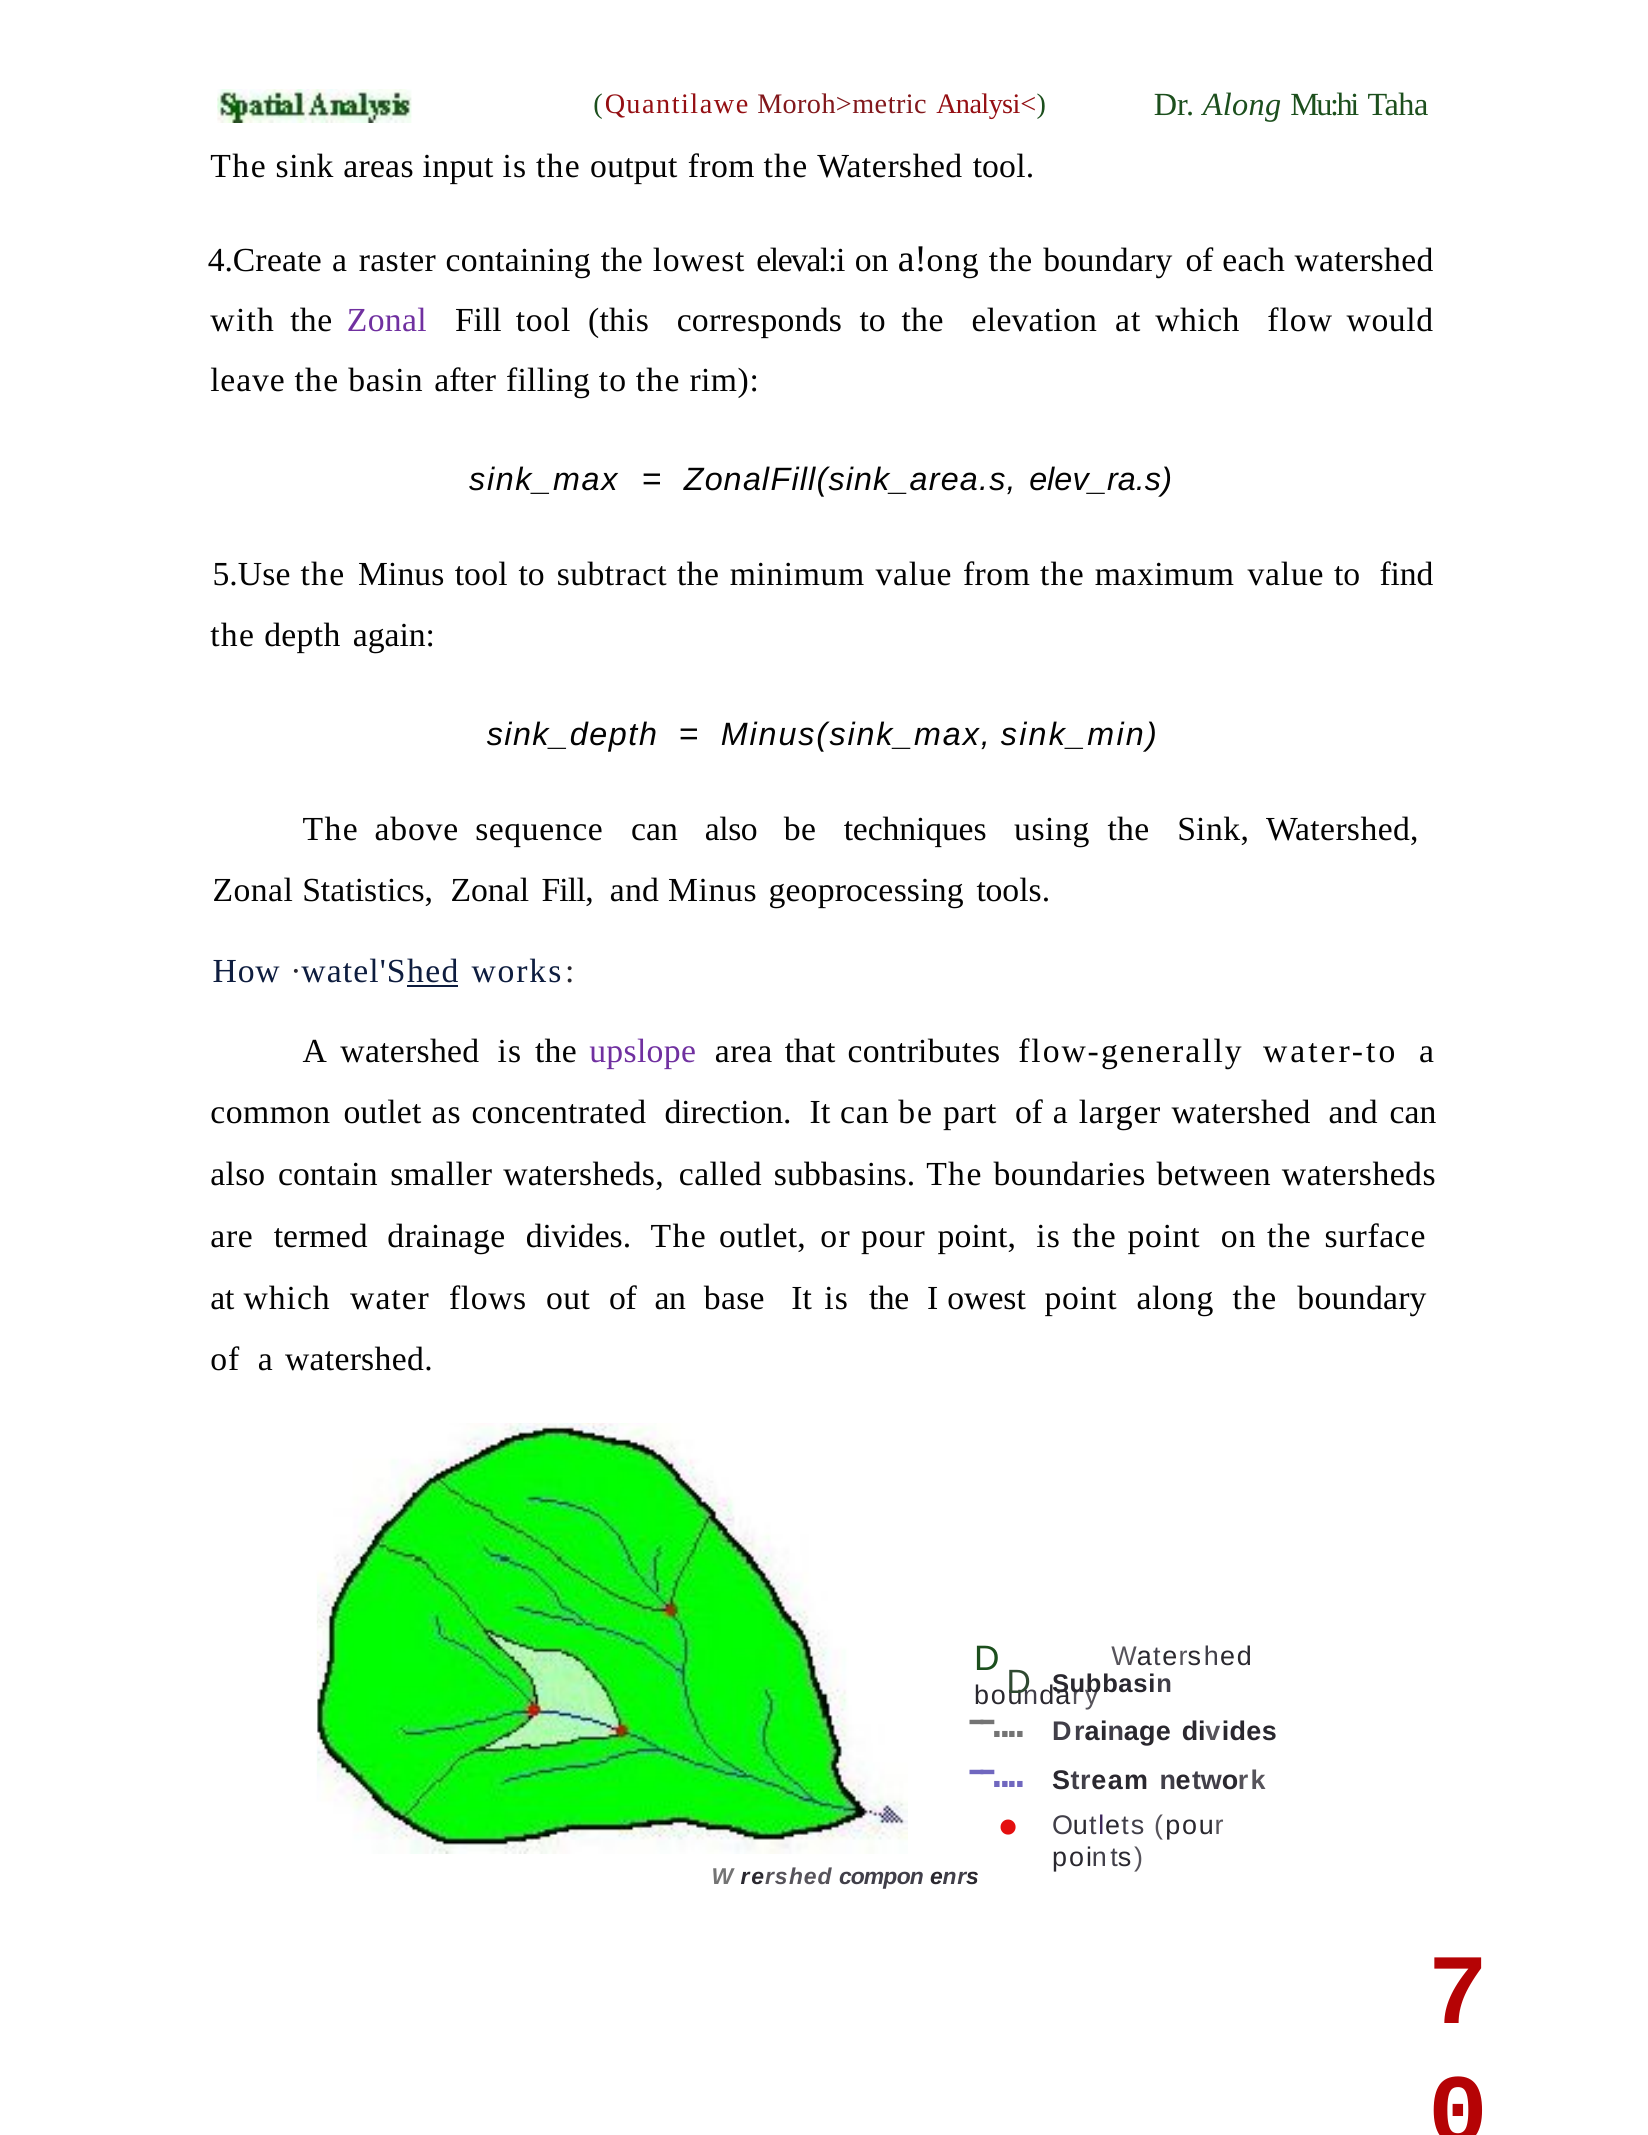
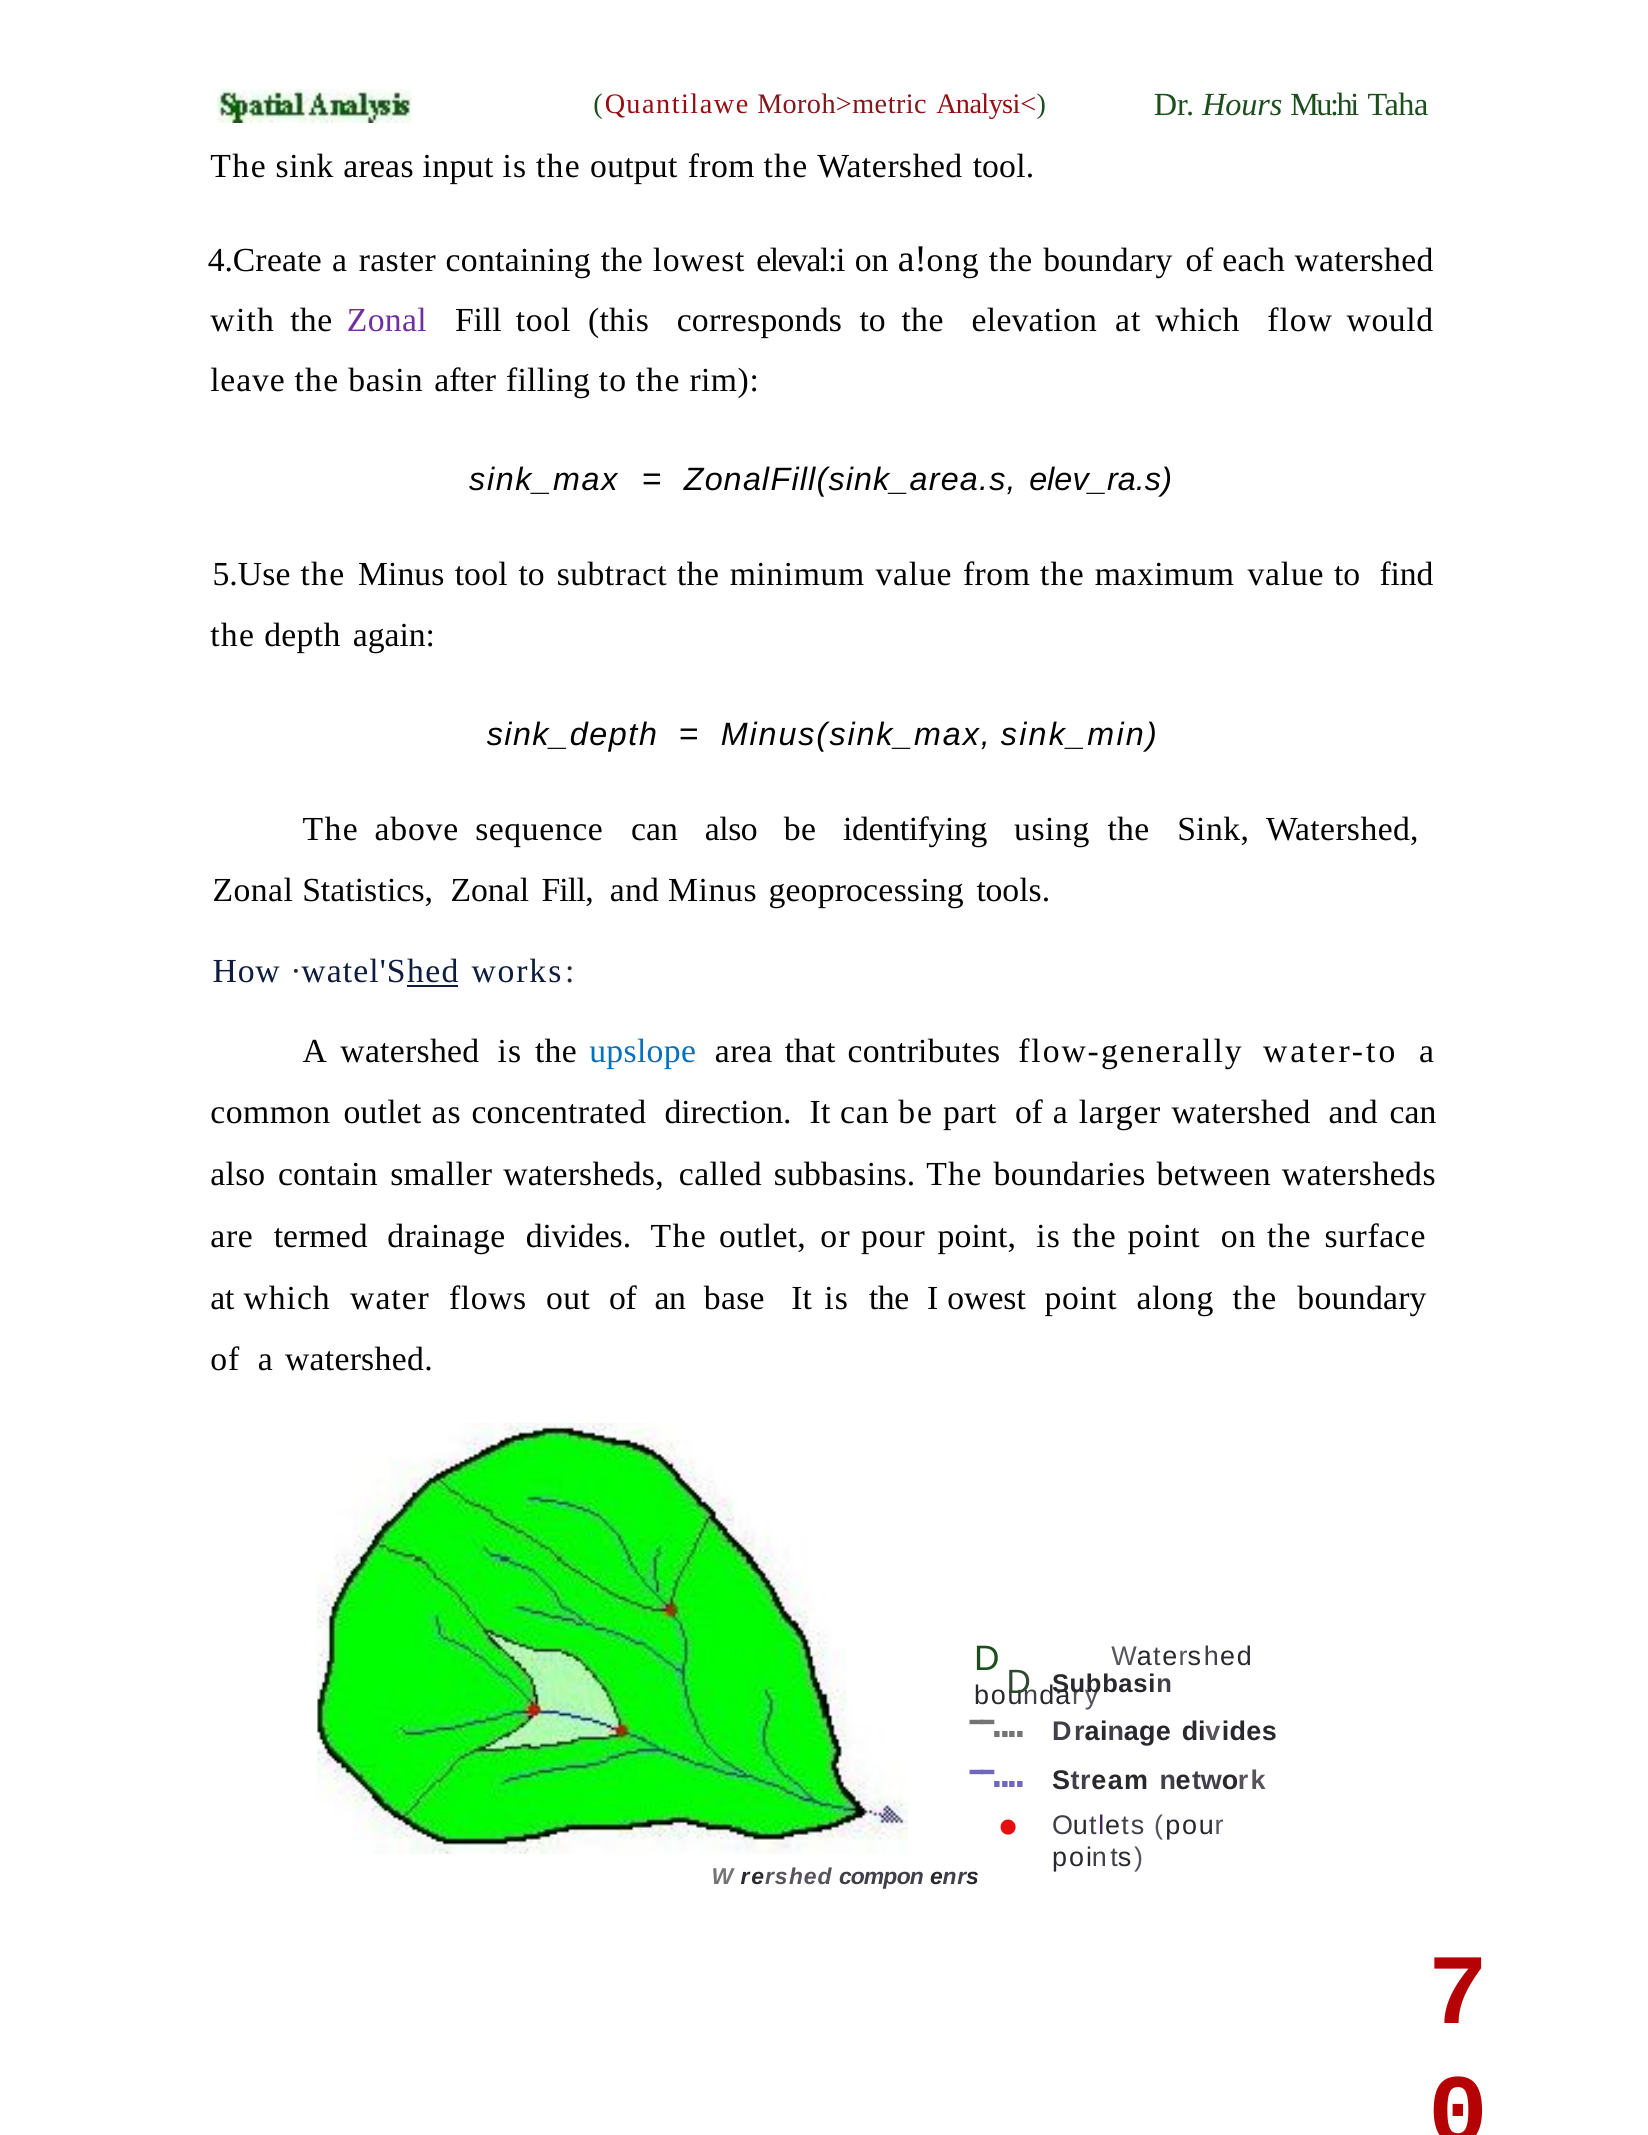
Dr Along: Along -> Hours (1242, 105)
techniques: techniques -> identifying (915, 829)
upslope colour: purple -> blue (643, 1051)
